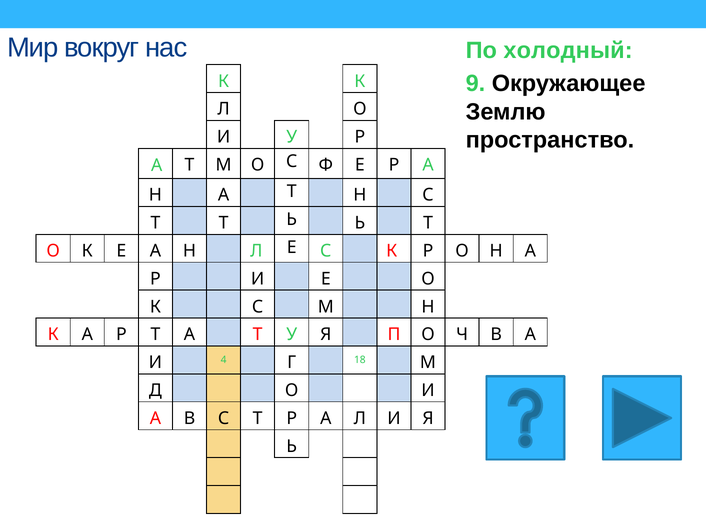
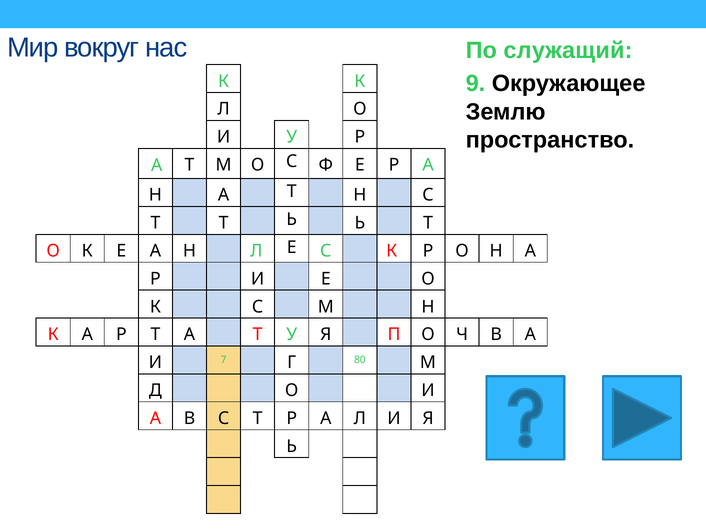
холодный: холодный -> служащий (568, 51)
4: 4 -> 7 (224, 359)
18: 18 -> 80 (360, 359)
